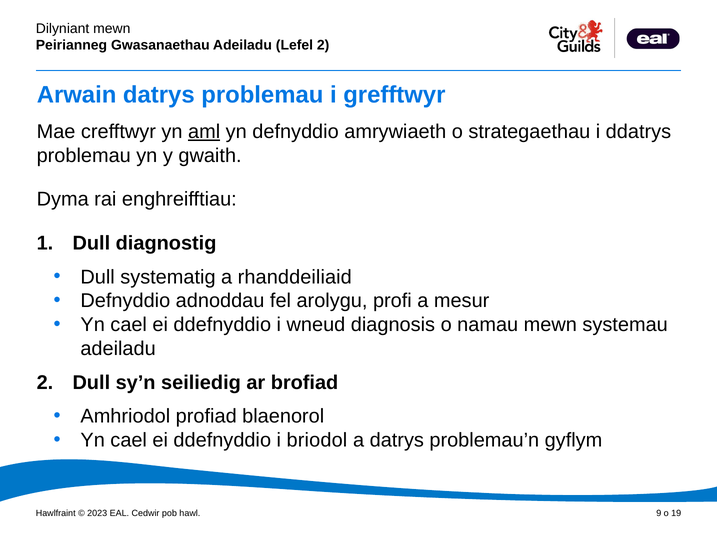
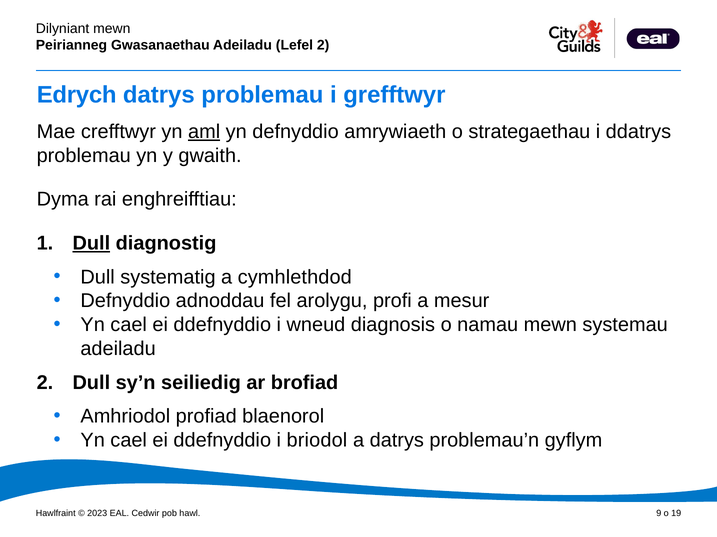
Arwain: Arwain -> Edrych (77, 95)
Dull underline: none -> present (91, 243)
rhanddeiliaid: rhanddeiliaid -> cymhlethdod (295, 277)
